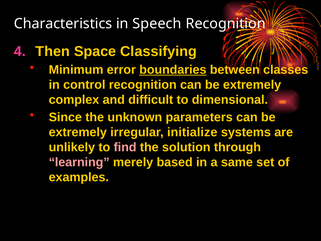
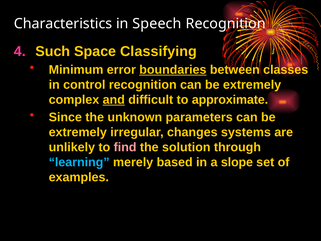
Then: Then -> Such (53, 51)
and underline: none -> present (114, 100)
dimensional: dimensional -> approximate (230, 100)
initialize: initialize -> changes (192, 132)
learning colour: pink -> light blue (79, 162)
same: same -> slope (237, 162)
